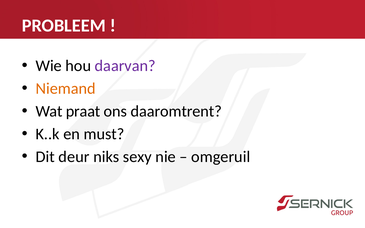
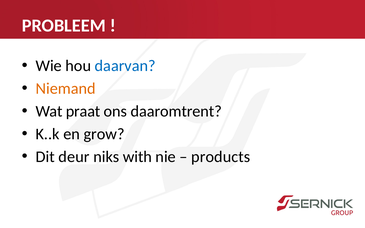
daarvan colour: purple -> blue (125, 66)
must: must -> grow (104, 134)
sexy: sexy -> with (137, 157)
omgeruil: omgeruil -> products (221, 157)
